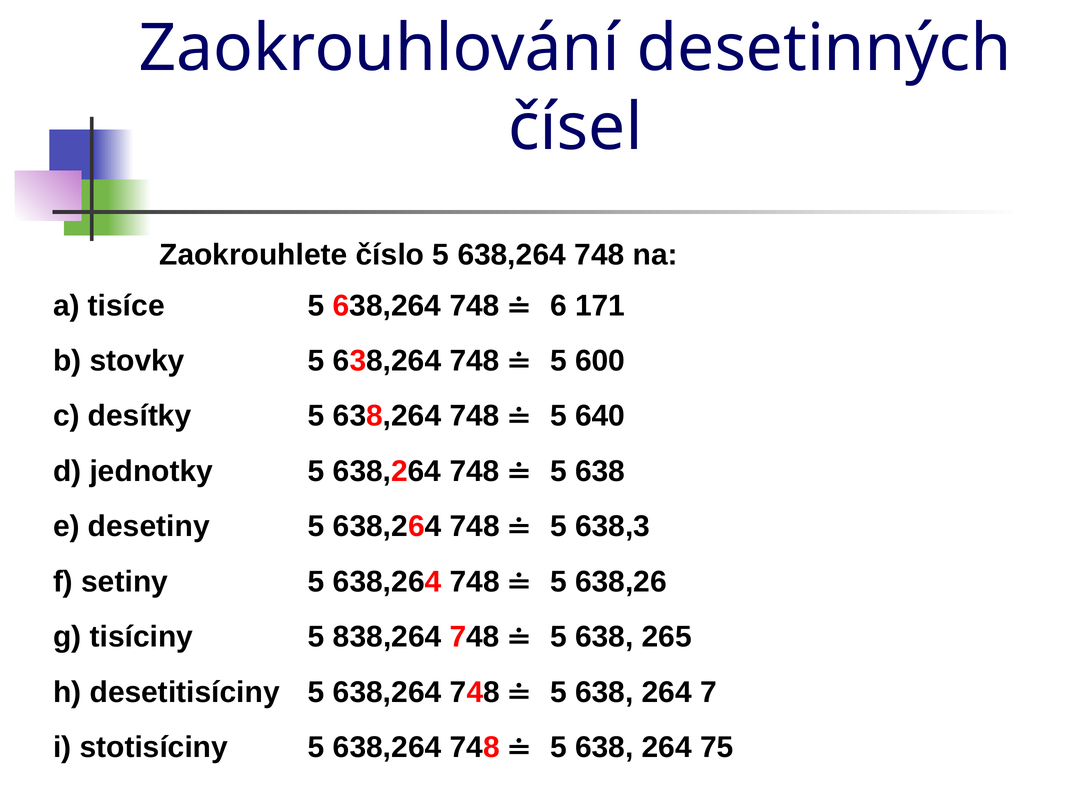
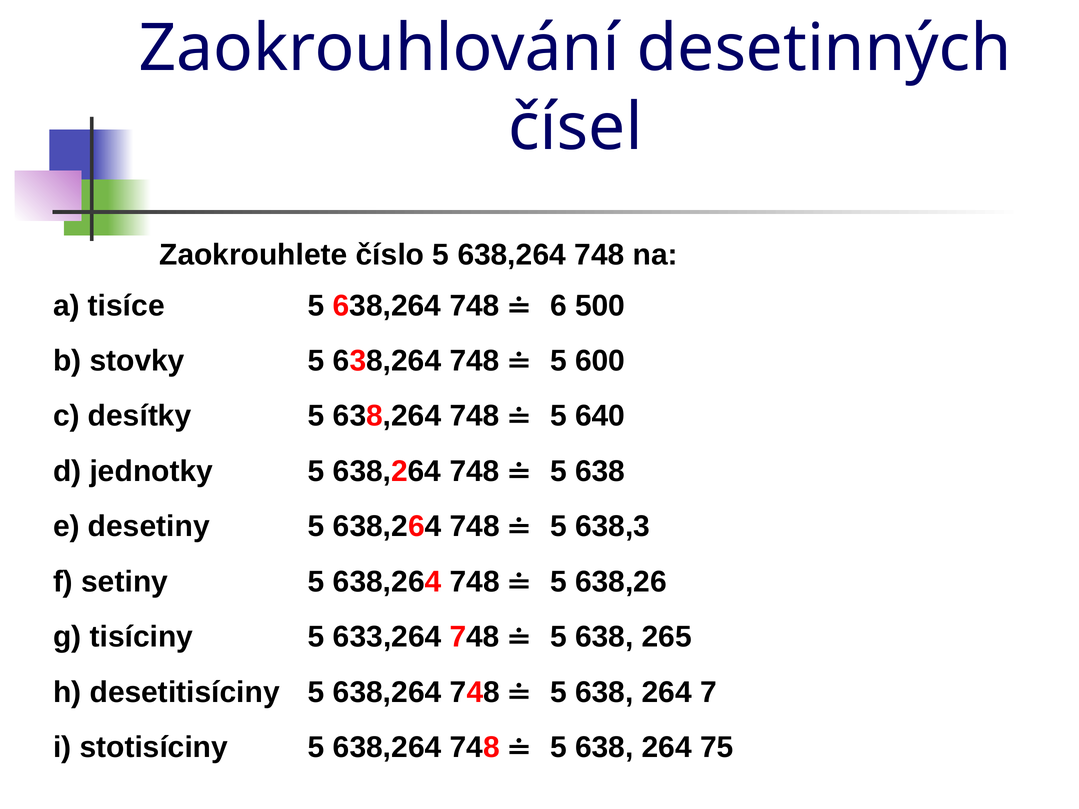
171: 171 -> 500 (600, 306)
838,264: 838,264 -> 633,264 (387, 637)
